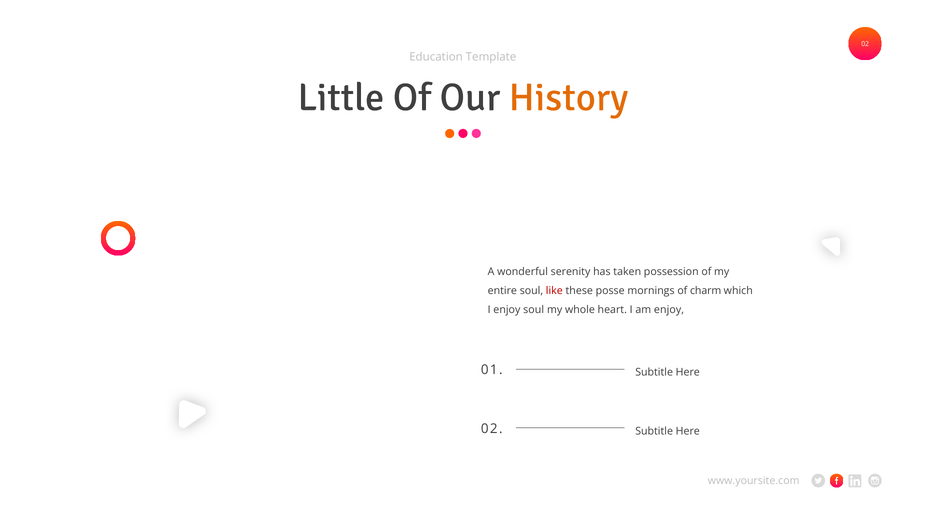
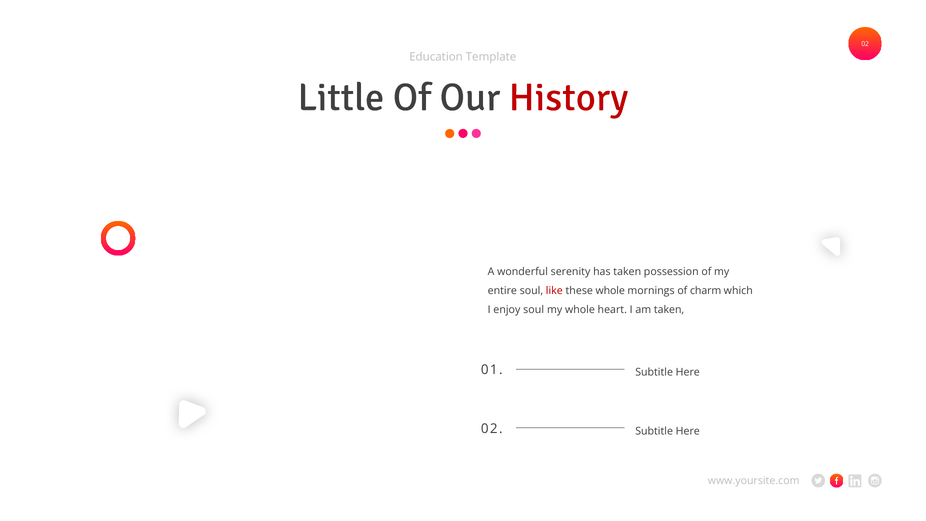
History colour: orange -> red (568, 97)
these posse: posse -> whole (610, 291)
am enjoy: enjoy -> taken (669, 310)
